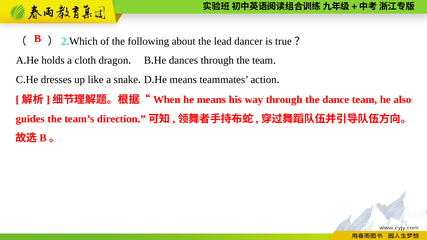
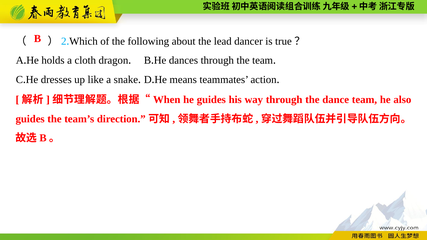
means: means -> guides (211, 100)
